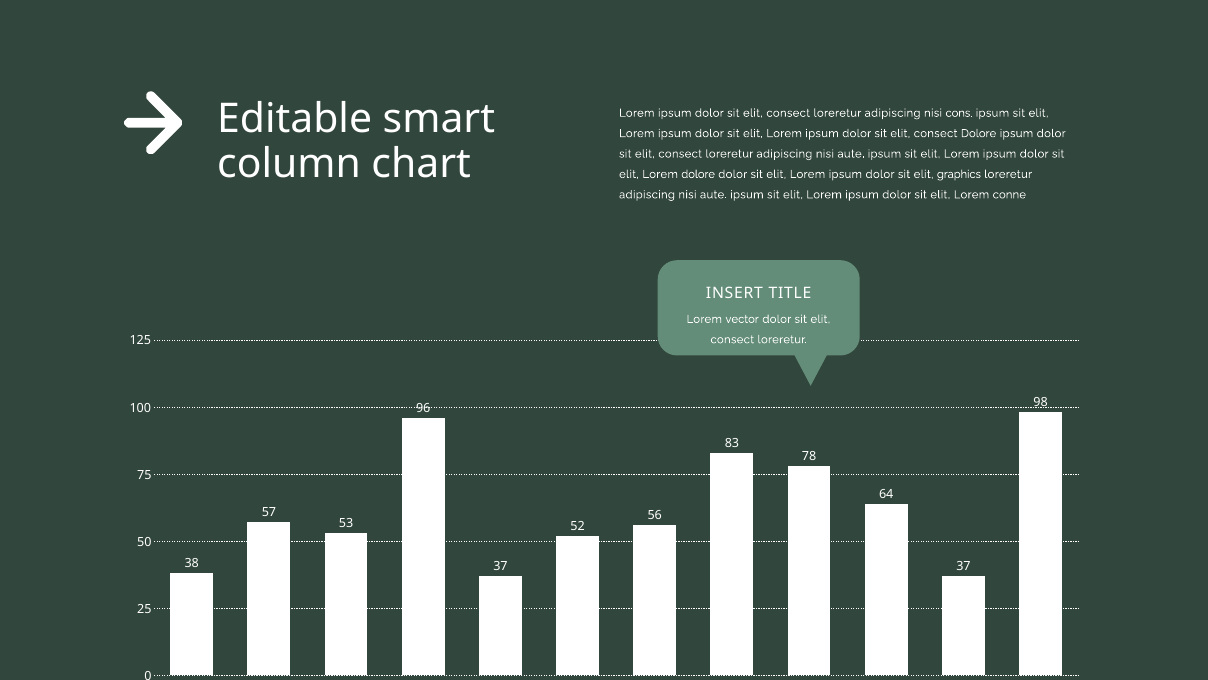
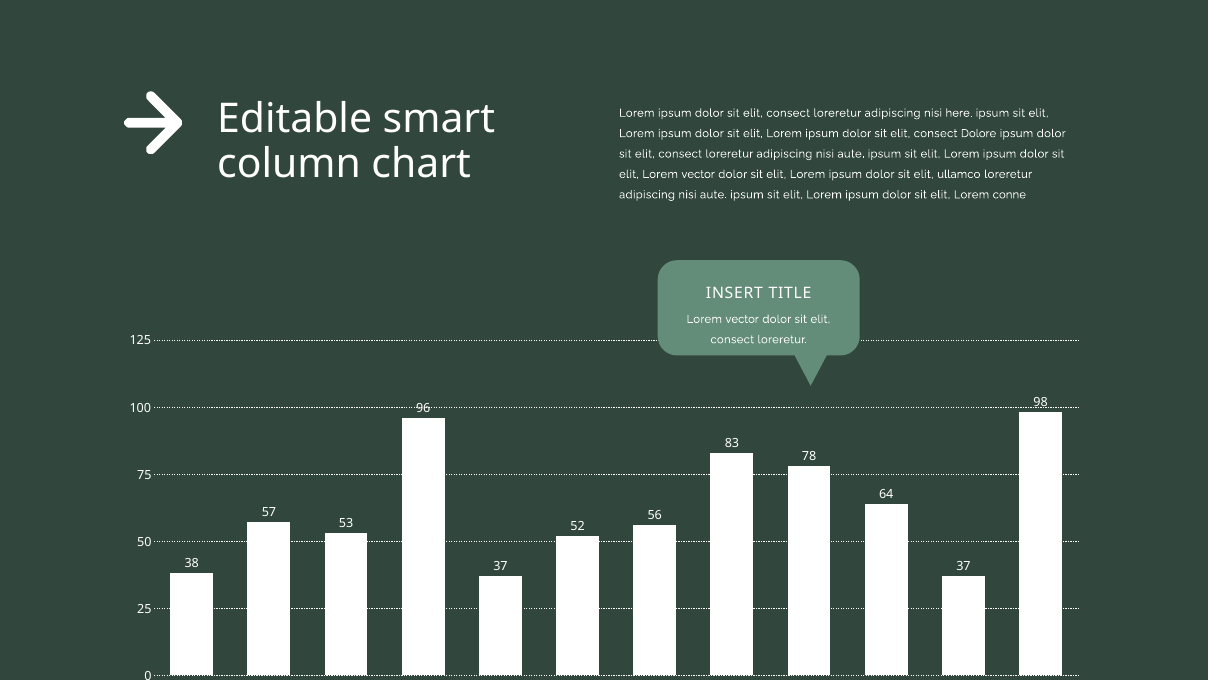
cons: cons -> here (959, 113)
elit Lorem dolore: dolore -> vector (698, 174)
graphics: graphics -> ullamco (959, 174)
